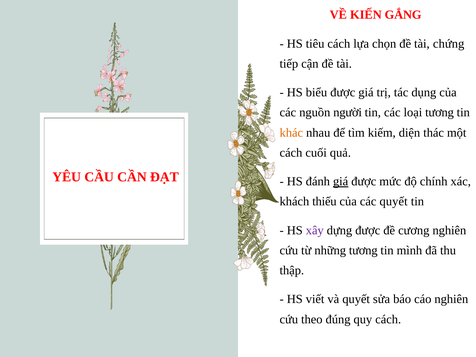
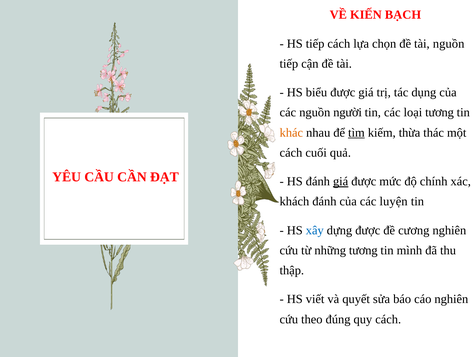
GẮNG: GẮNG -> BẠCH (403, 15)
HS tiêu: tiêu -> tiếp (315, 44)
tài chứng: chứng -> nguồn (449, 44)
tìm underline: none -> present (356, 133)
diện: diện -> thừa (410, 133)
khách thiếu: thiếu -> đánh (324, 202)
các quyết: quyết -> luyện (394, 202)
xây colour: purple -> blue (315, 230)
